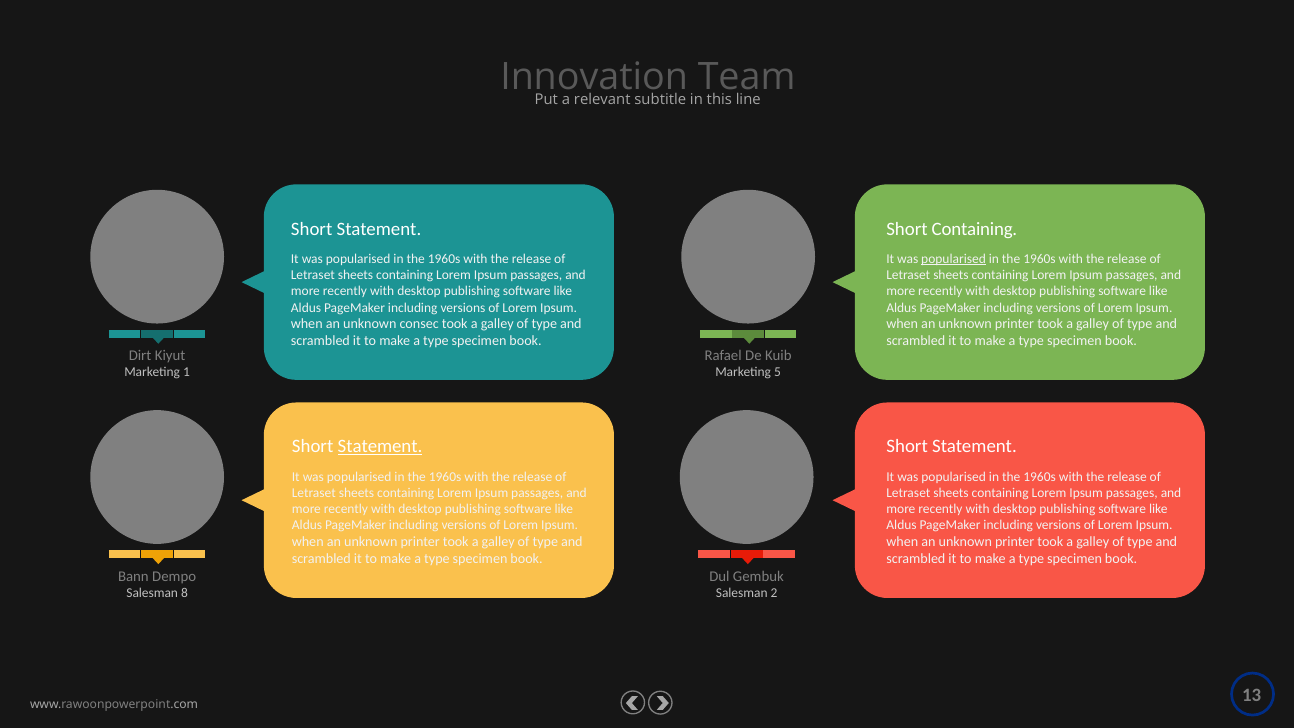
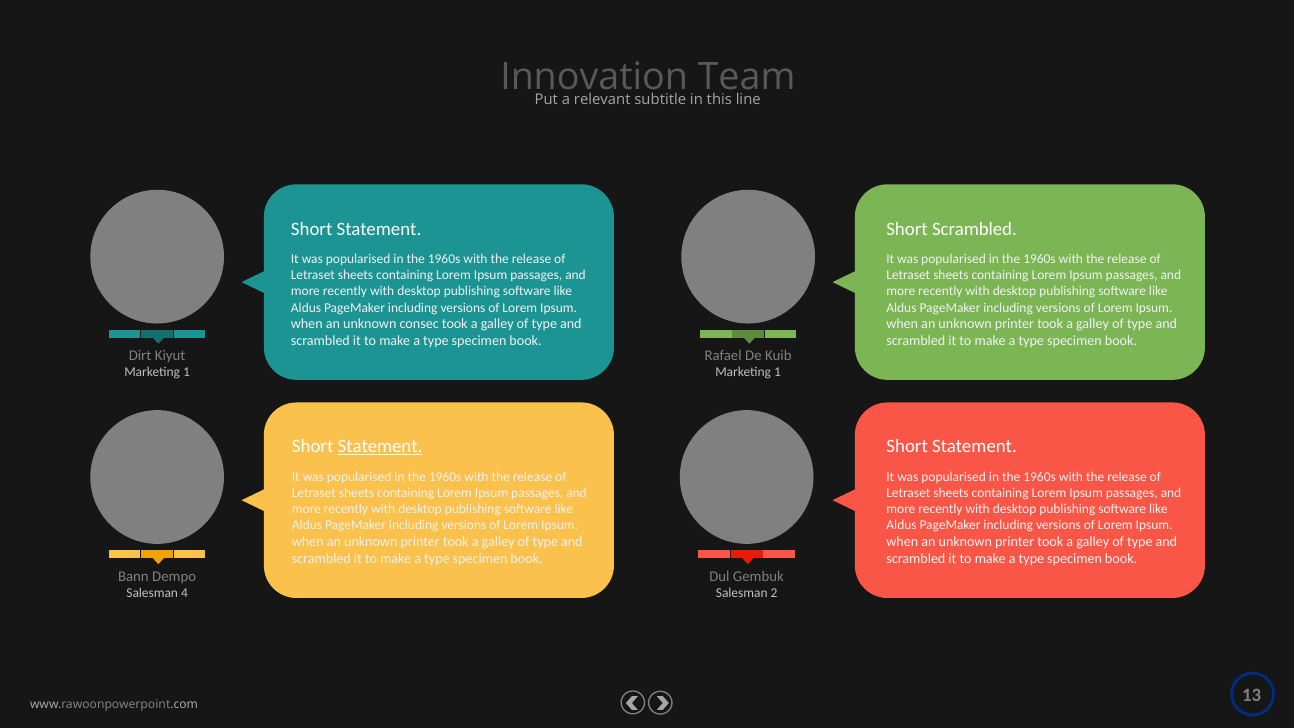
Short Containing: Containing -> Scrambled (974, 229)
popularised underline: present -> none (954, 259)
5: 5 -> 1 (778, 372)
8: 8 -> 4 (185, 593)
